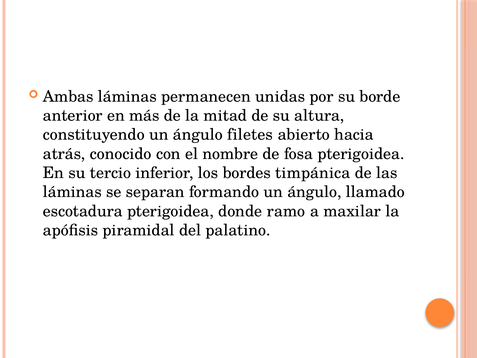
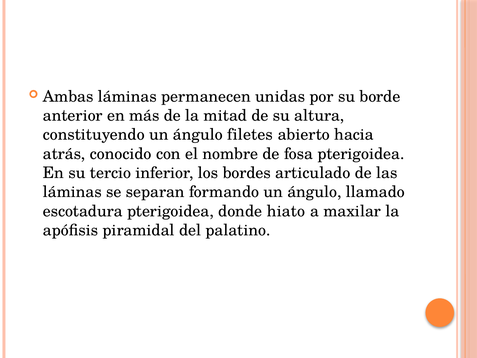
timpánica: timpánica -> articulado (313, 173)
ramo: ramo -> hiato (286, 211)
